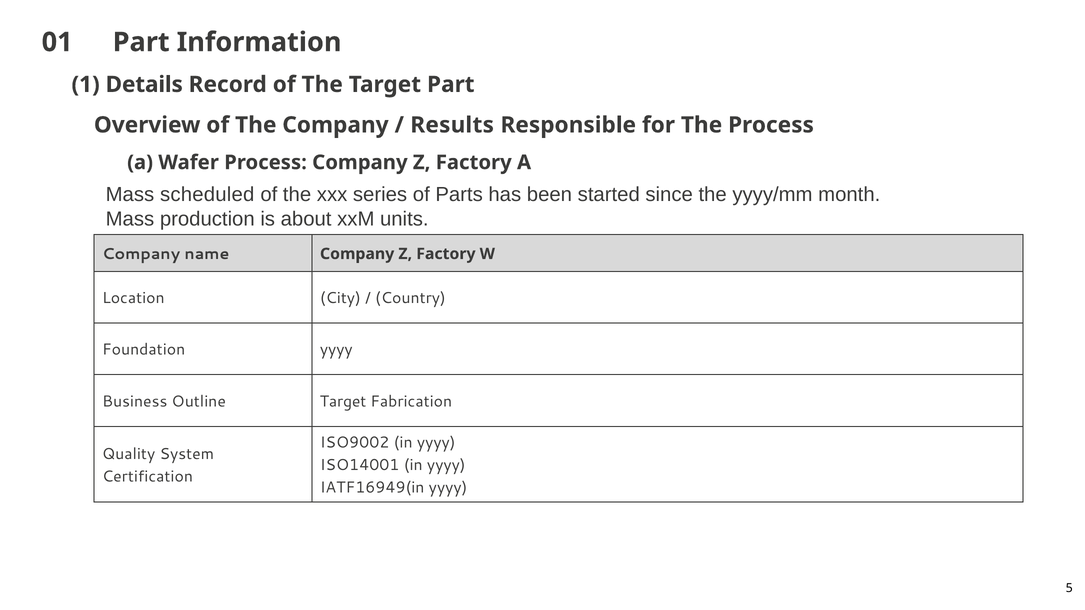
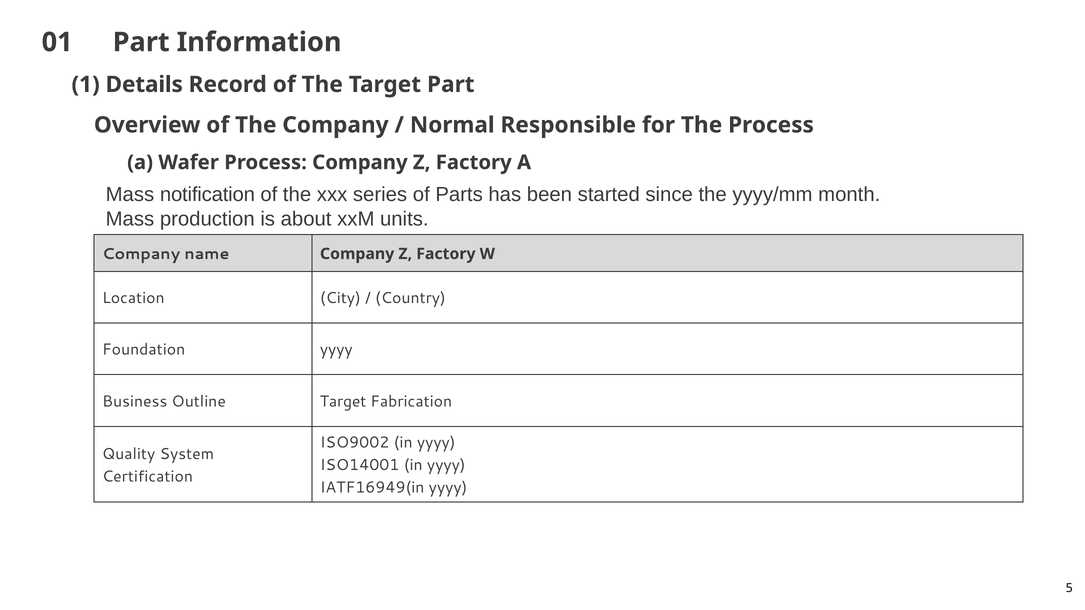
Results: Results -> Normal (452, 125)
scheduled: scheduled -> notification (207, 195)
